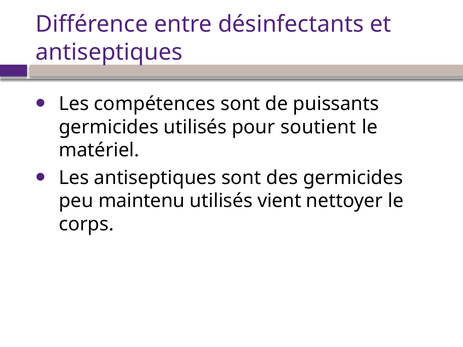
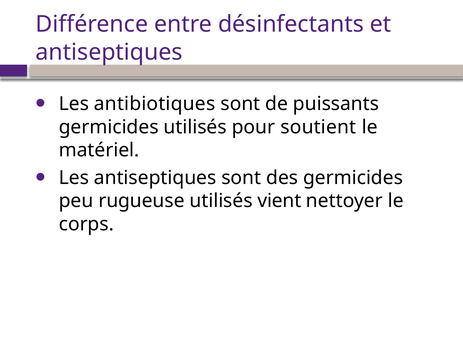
compétences: compétences -> antibiotiques (155, 104)
maintenu: maintenu -> rugueuse (142, 201)
